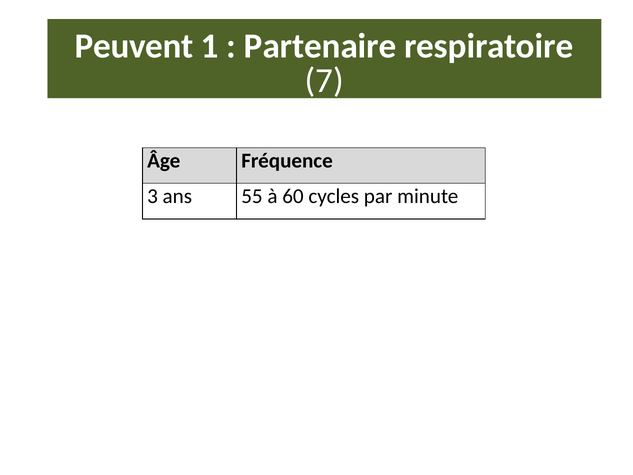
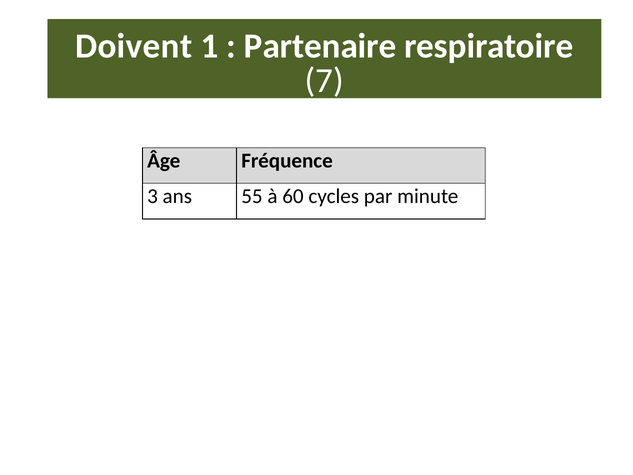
Peuvent: Peuvent -> Doivent (134, 46)
